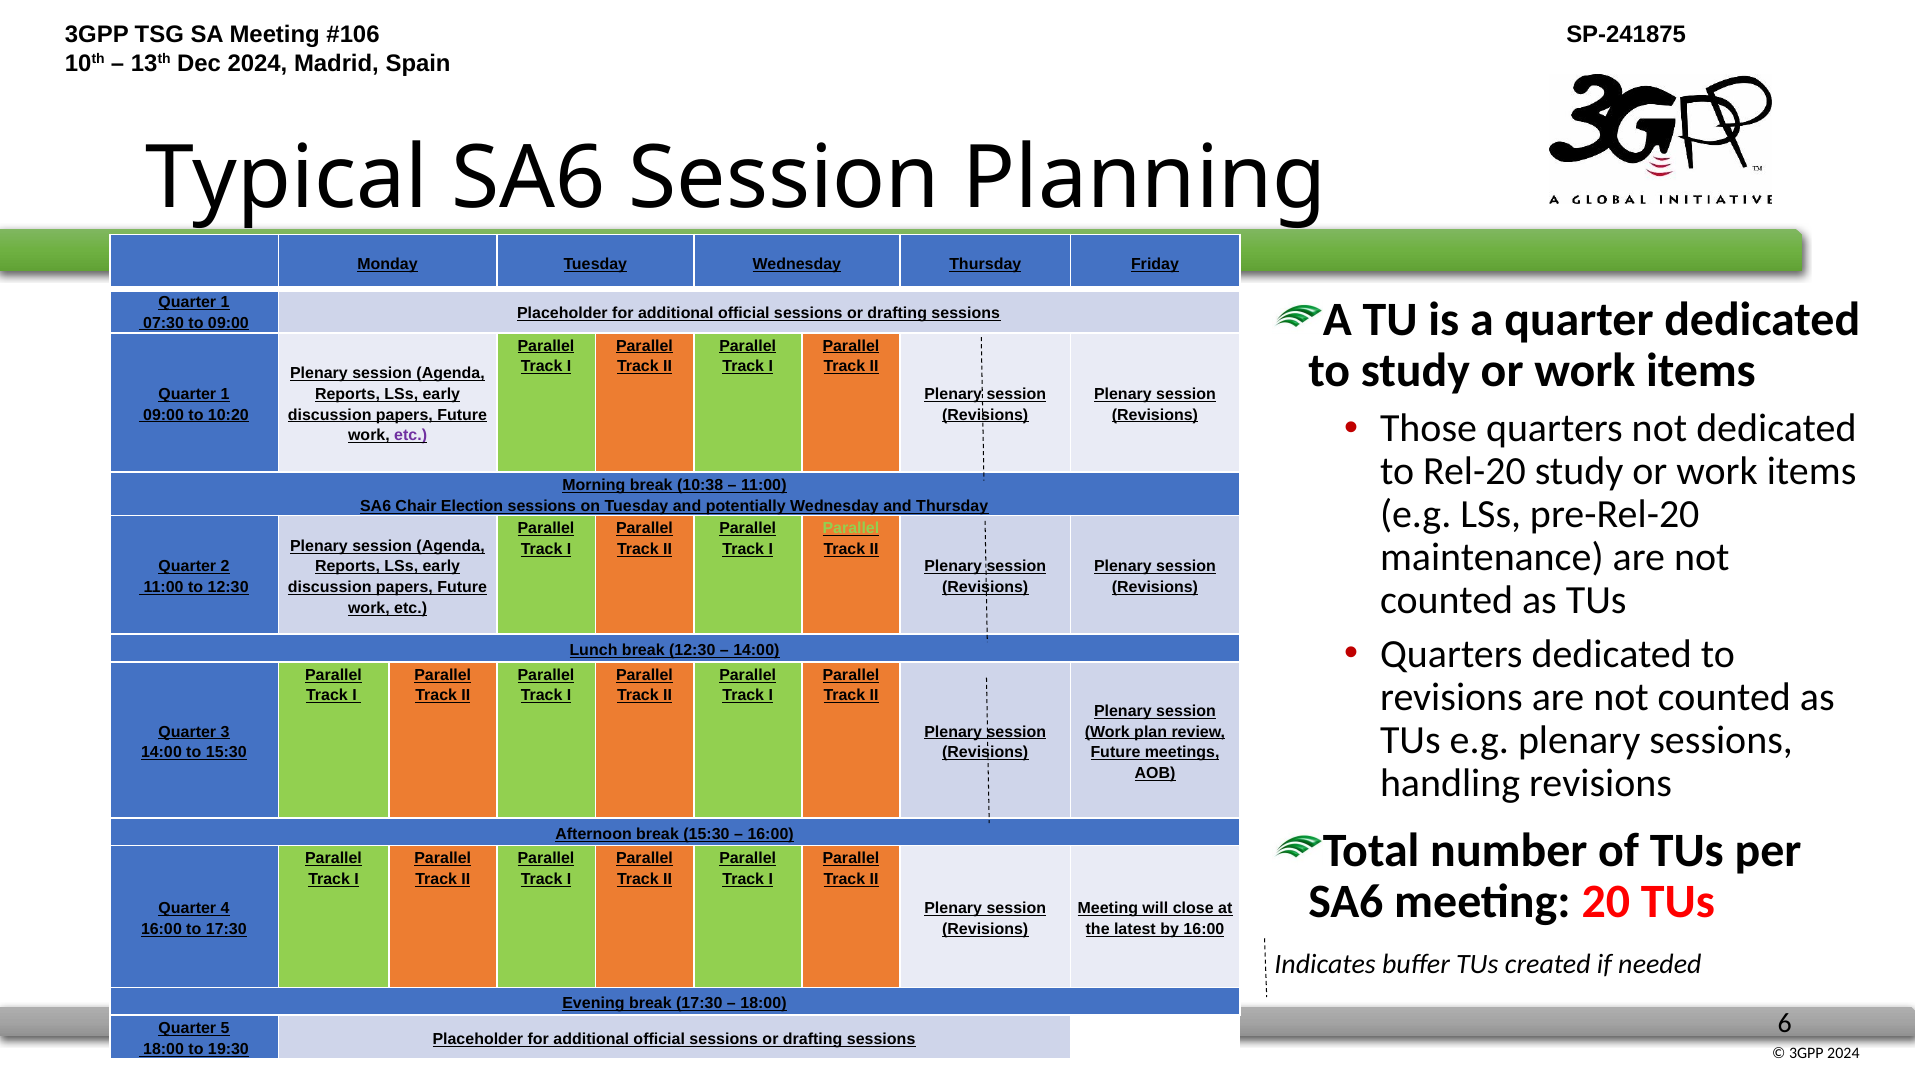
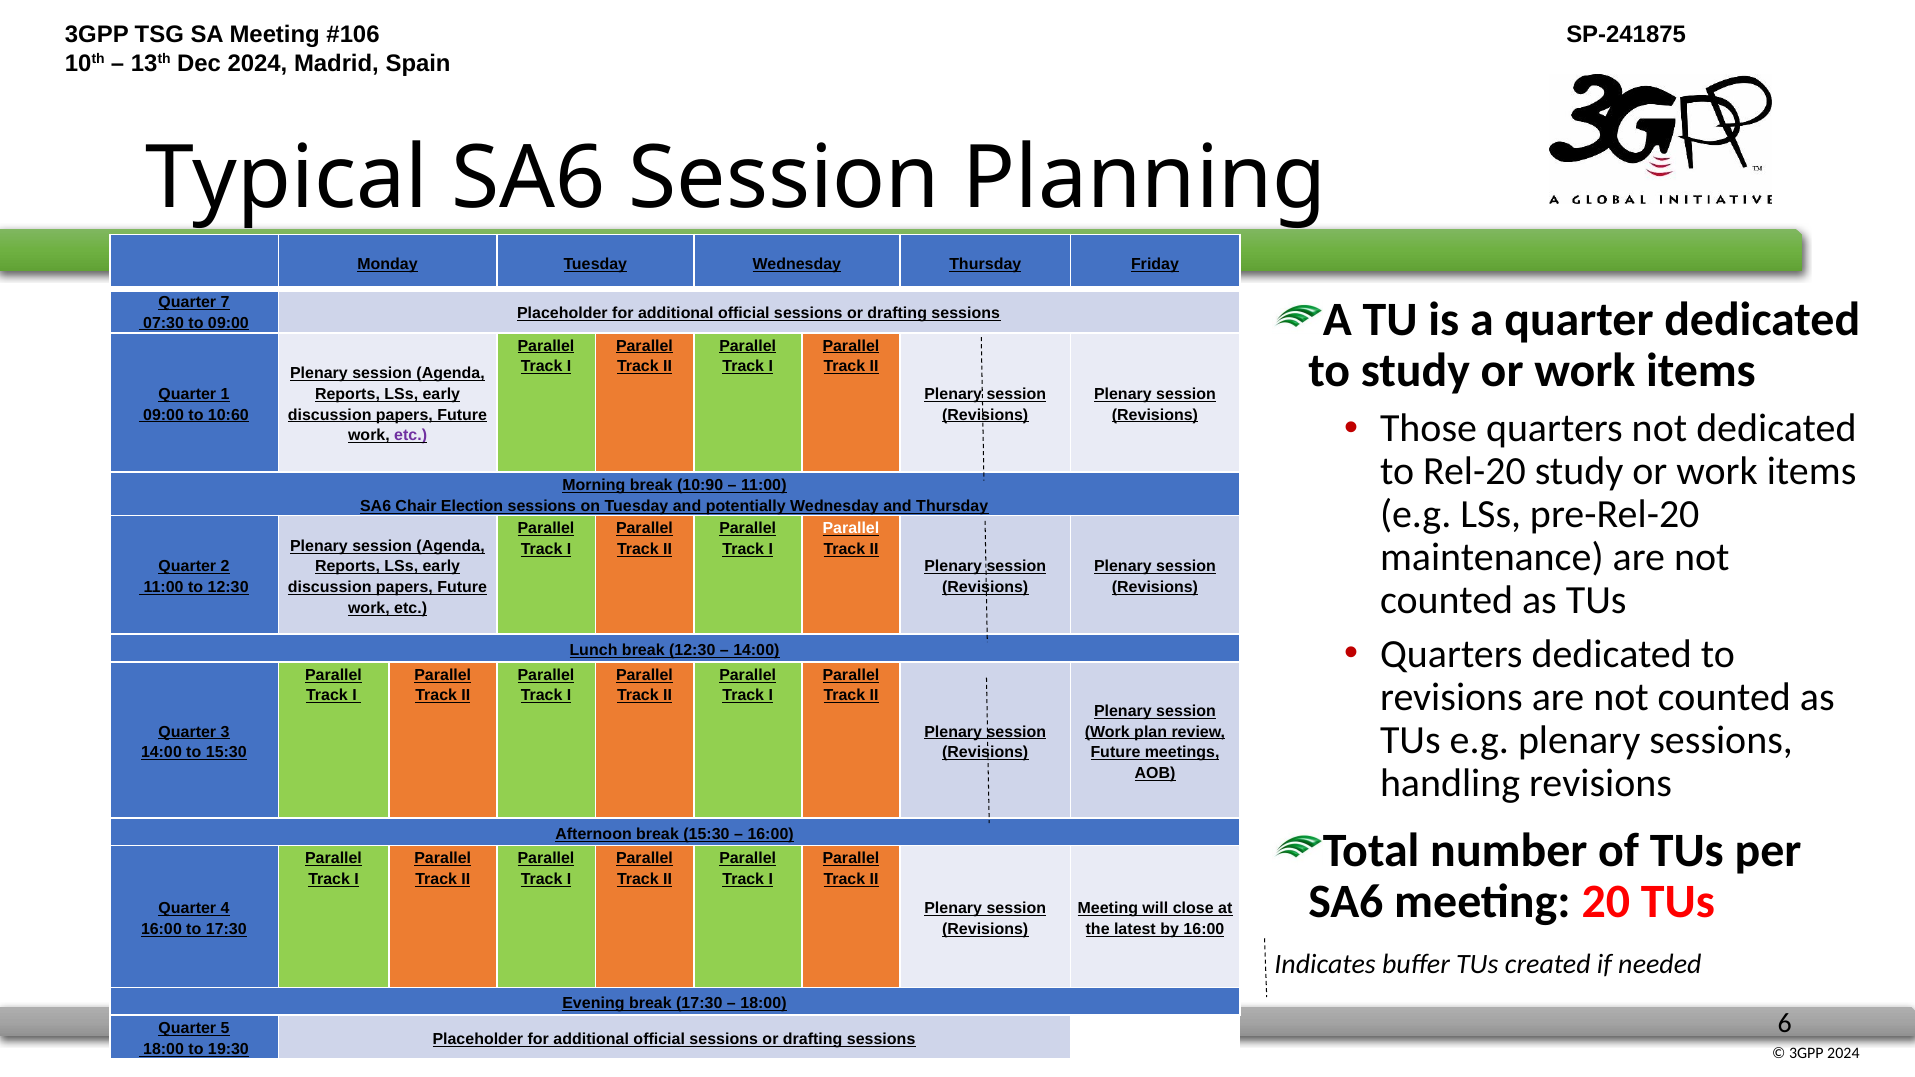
1: 1 -> 7 (225, 302)
10:20: 10:20 -> 10:60 (228, 415)
10:38: 10:38 -> 10:90 (700, 486)
Parallel colour: light green -> white (851, 529)
